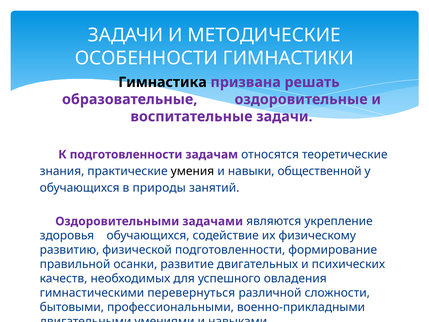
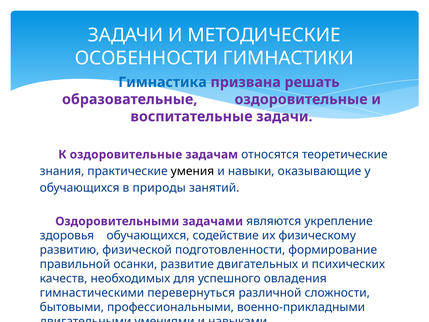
Гимнастика colour: black -> blue (163, 82)
К подготовленности: подготовленности -> оздоровительные (126, 154)
общественной: общественной -> оказывающие (319, 171)
